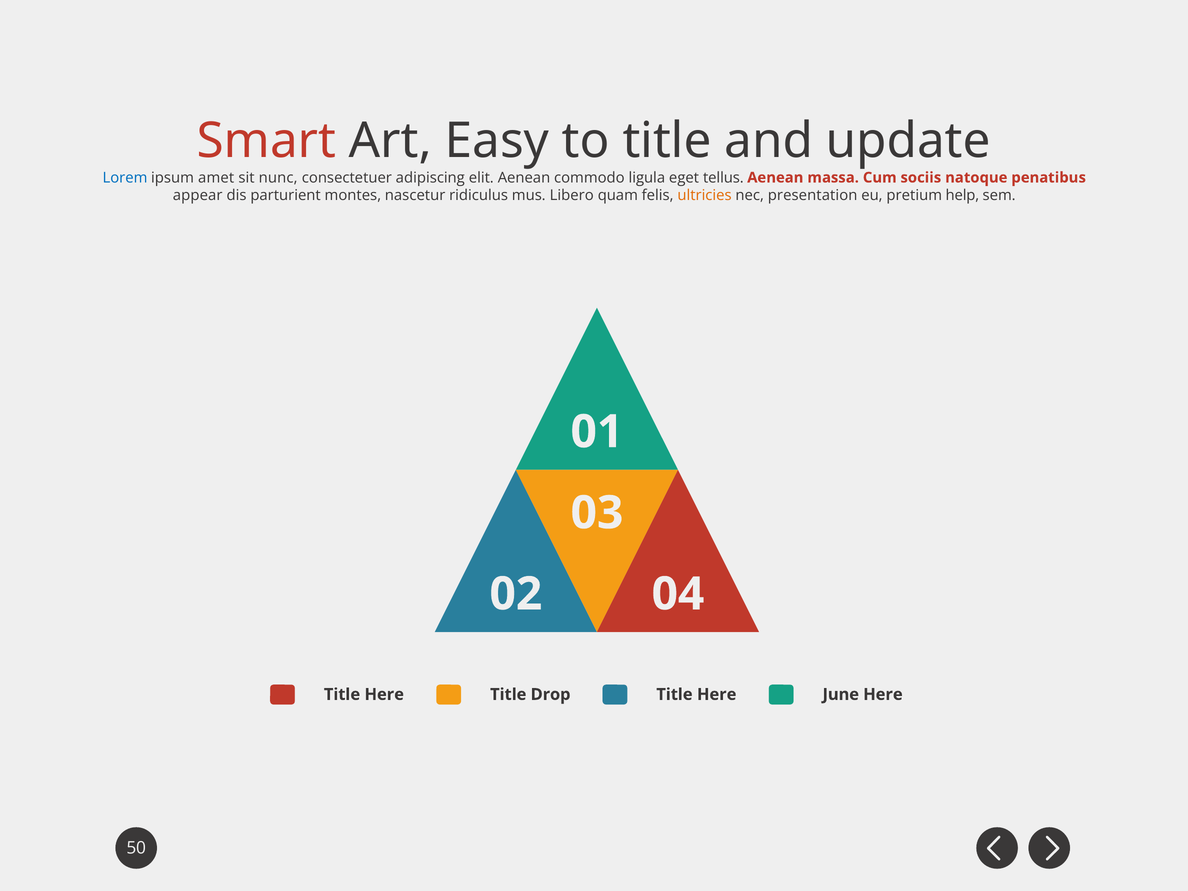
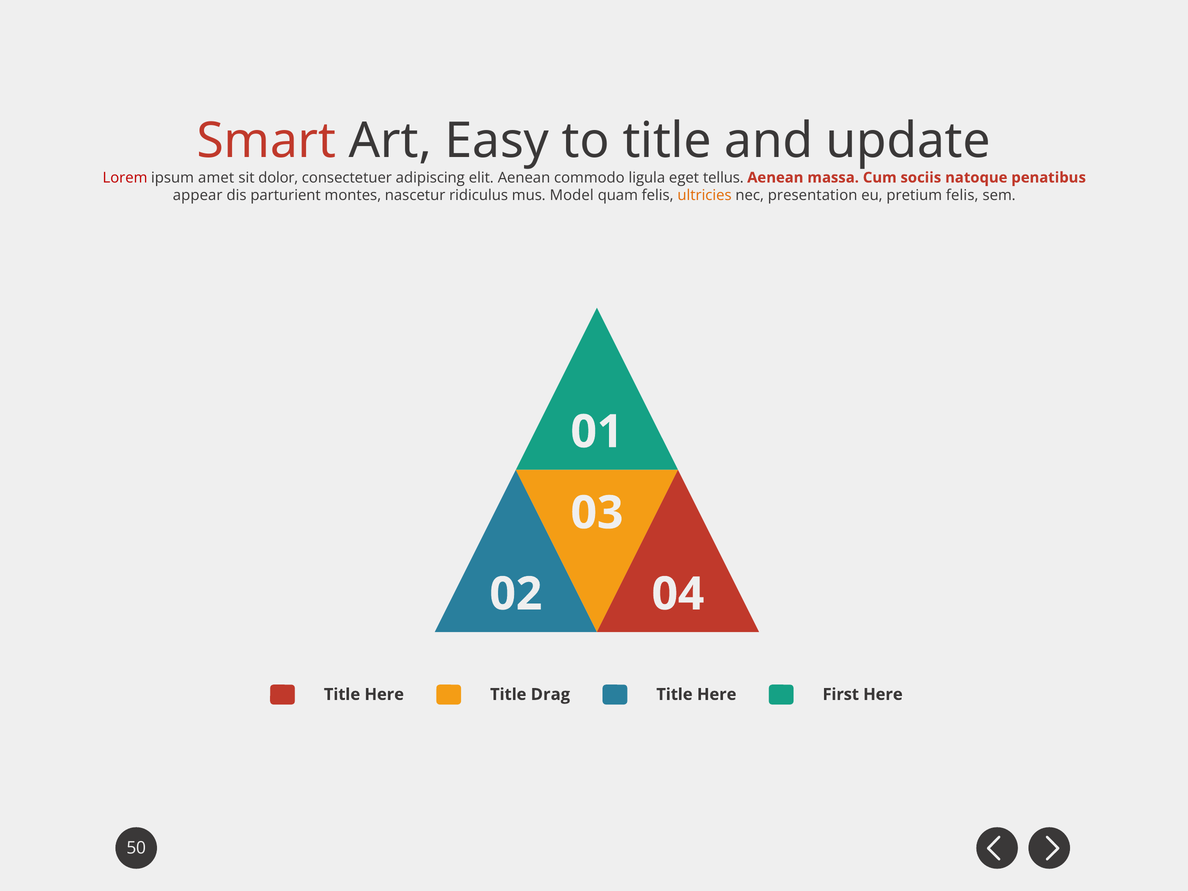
Lorem colour: blue -> red (125, 178)
nunc: nunc -> dolor (278, 178)
Libero: Libero -> Model (572, 195)
pretium help: help -> felis (962, 195)
Drop: Drop -> Drag (550, 694)
June: June -> First (841, 694)
